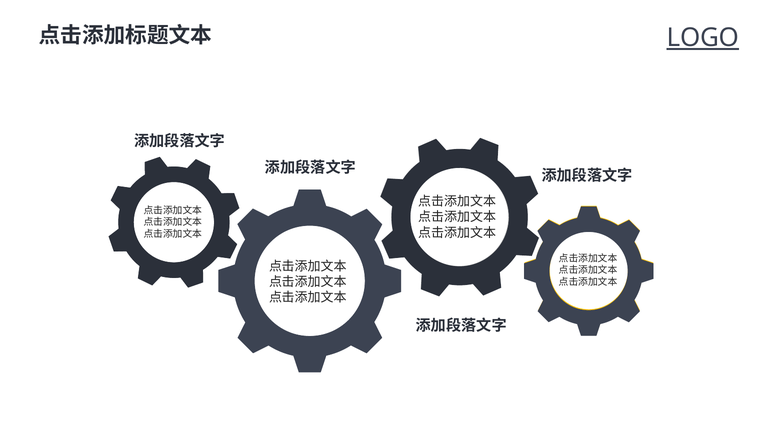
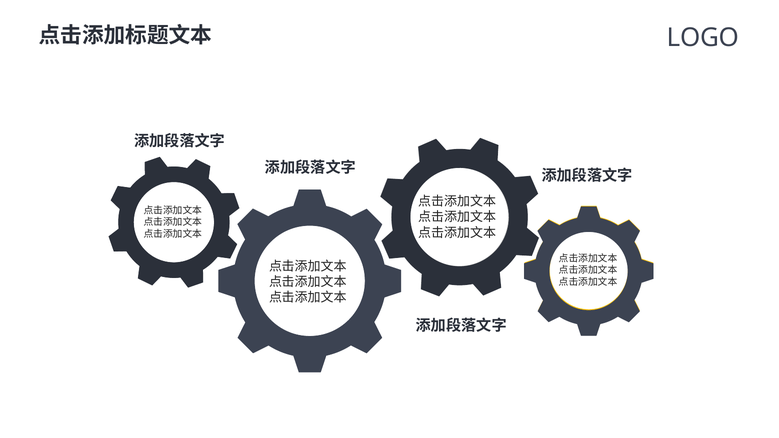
LOGO underline: present -> none (703, 38)
